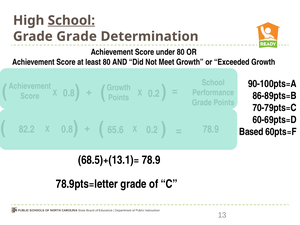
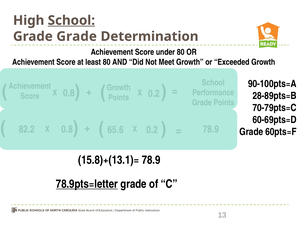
86-89pts=B: 86-89pts=B -> 28-89pts=B (275, 96)
Based: Based -> Grade (251, 132)
68.5)+(13.1)=: 68.5)+(13.1)= -> 15.8)+(13.1)= (109, 160)
78.9pts=letter underline: none -> present (87, 184)
